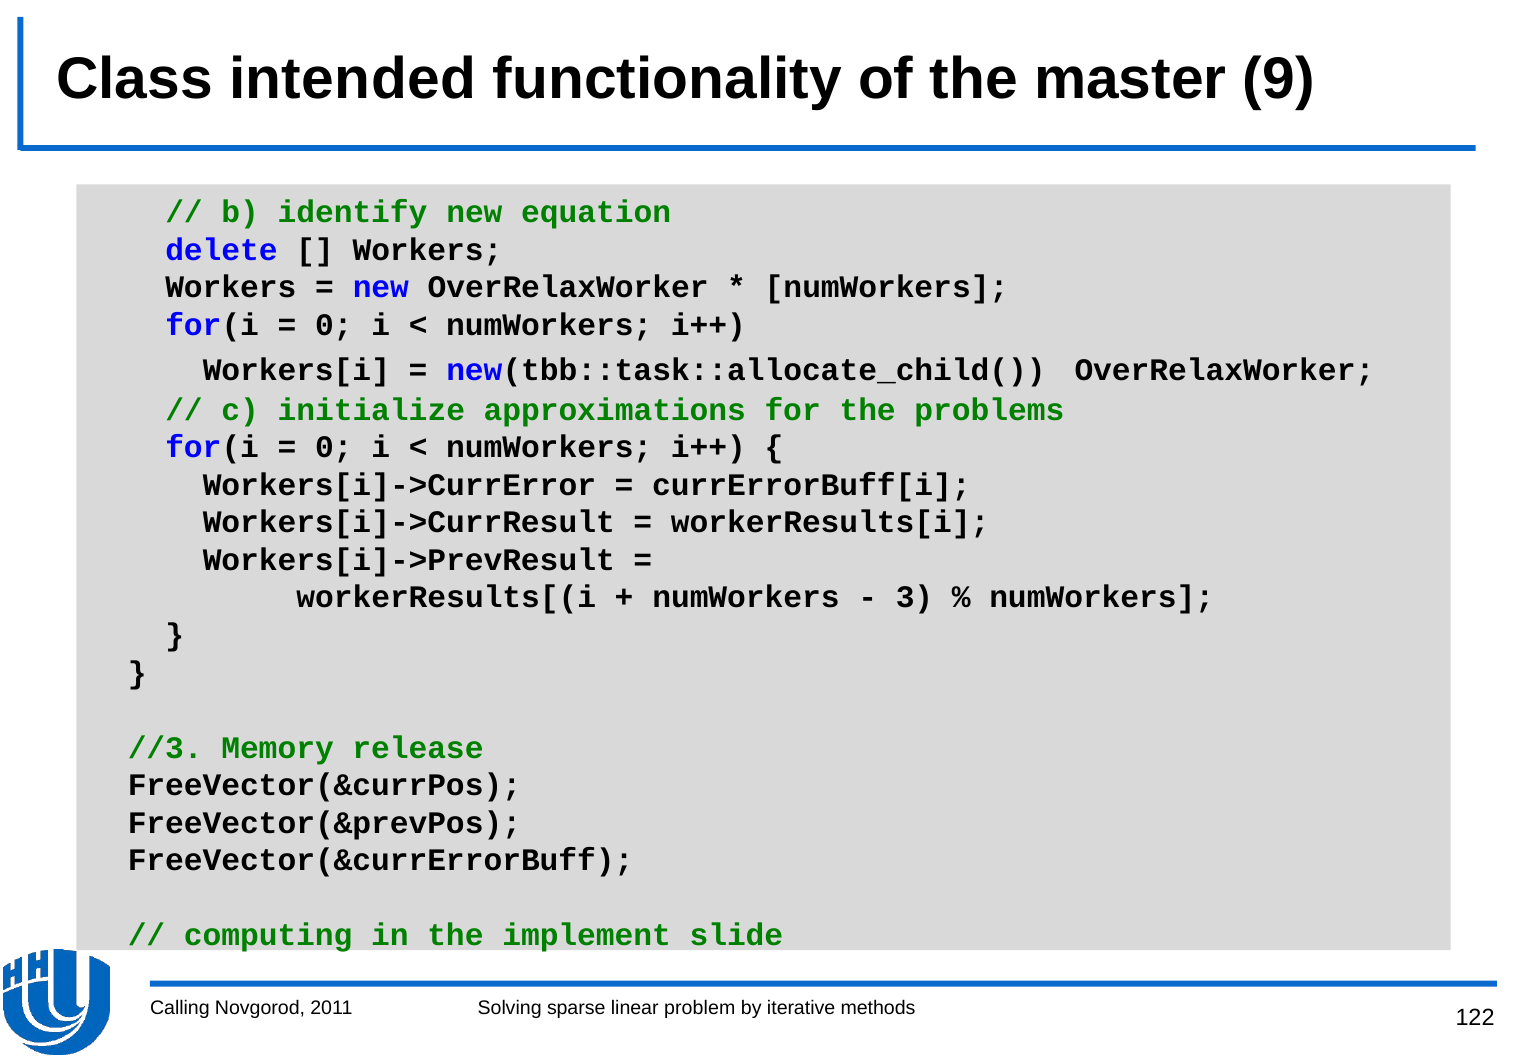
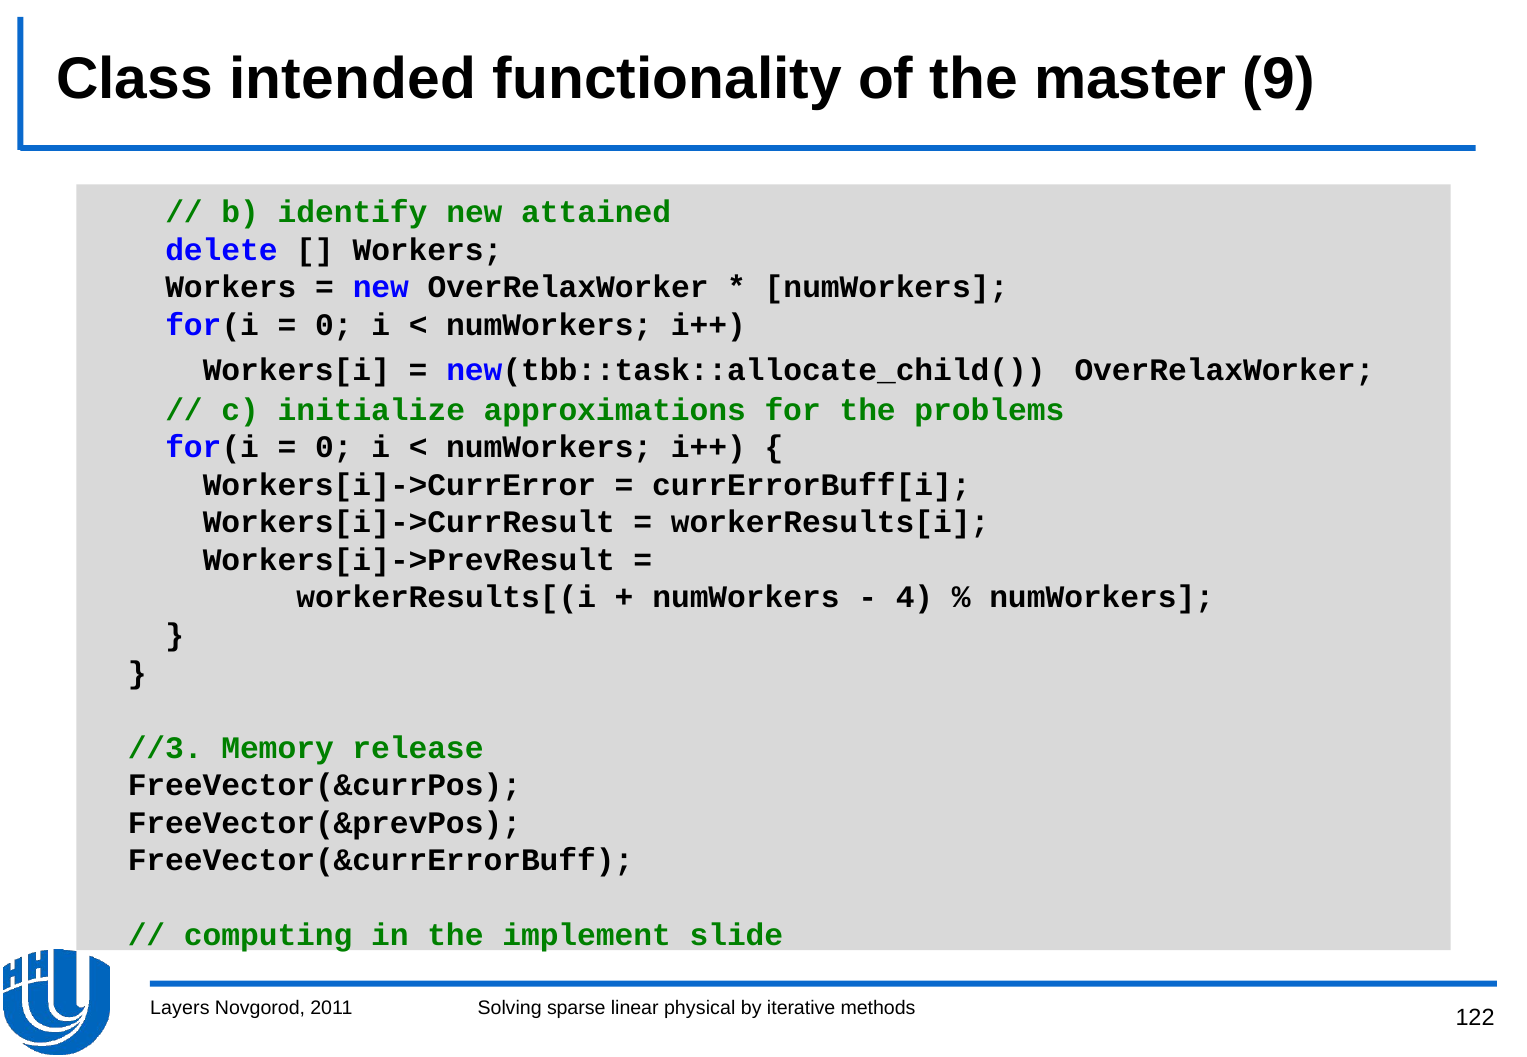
equation: equation -> attained (596, 213)
3: 3 -> 4 (915, 598)
Calling: Calling -> Layers (180, 1008)
problem: problem -> physical (700, 1008)
